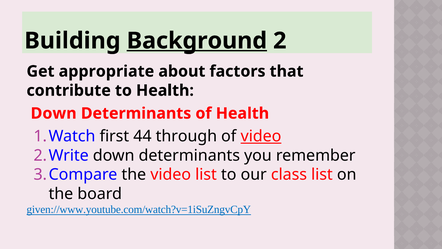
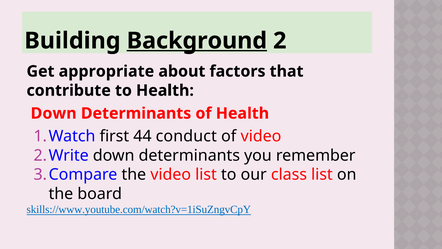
through: through -> conduct (186, 136)
video underline: present -> none (261, 136)
given://www.youtube.com/watch?v=1iSuZngvCpY: given://www.youtube.com/watch?v=1iSuZngvCpY -> skills://www.youtube.com/watch?v=1iSuZngvCpY (139, 209)
